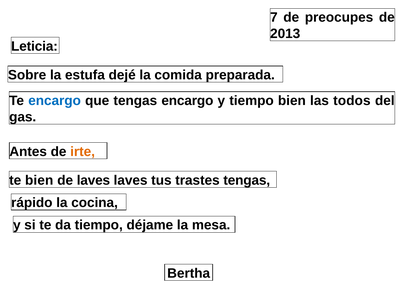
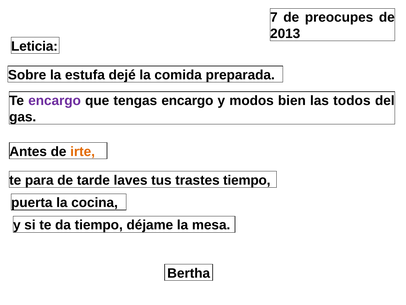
encargo colour: blue -> purple (55, 101)
y tiempo: tiempo -> modos (252, 101)
te bien: bien -> para (39, 180)
de laves: laves -> tarde (93, 180)
trastes tengas: tengas -> tiempo (247, 180)
rápido: rápido -> puerta (32, 202)
